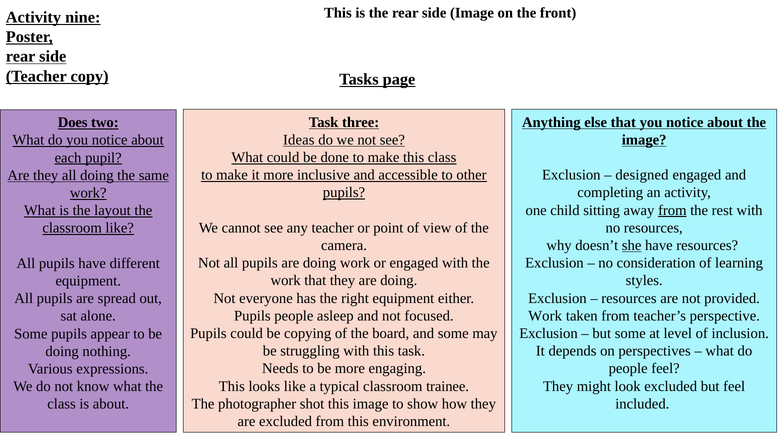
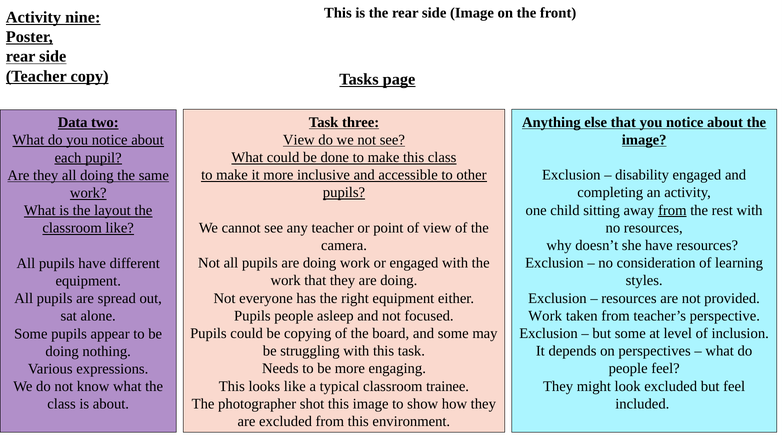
Does: Does -> Data (73, 122)
Ideas: Ideas -> View (299, 140)
designed: designed -> disability (642, 175)
she underline: present -> none (632, 245)
